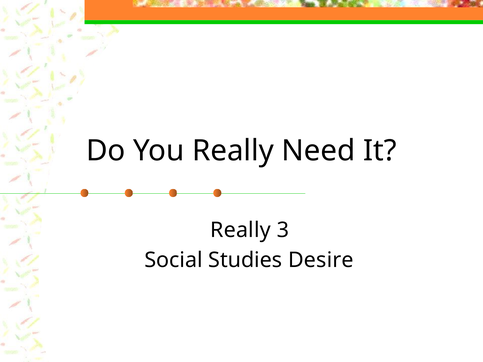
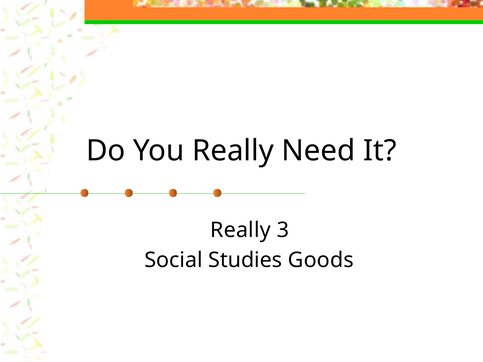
Desire: Desire -> Goods (321, 260)
